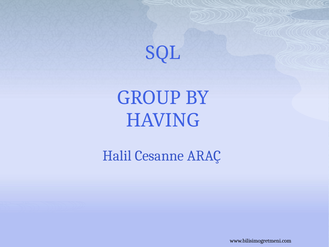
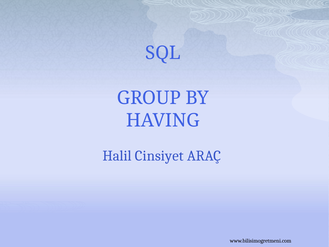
Cesanne: Cesanne -> Cinsiyet (159, 156)
